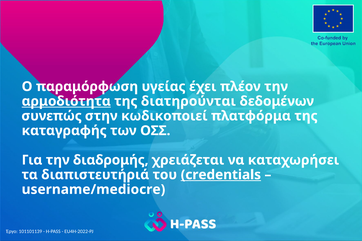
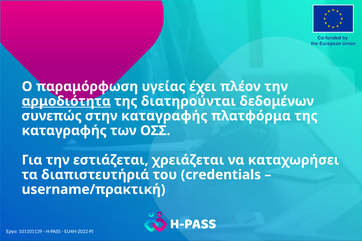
στην κωδικοποιεί: κωδικοποιεί -> καταγραφής (164, 116)
διαδρομής: διαδρομής -> εστιάζεται (111, 160)
credentials underline: present -> none (221, 175)
username/mediocre: username/mediocre -> username/πρακτική (94, 190)
